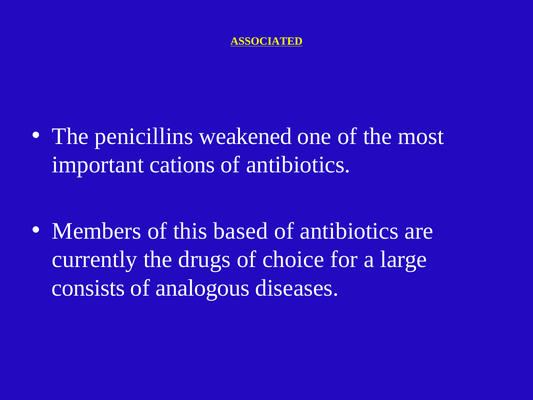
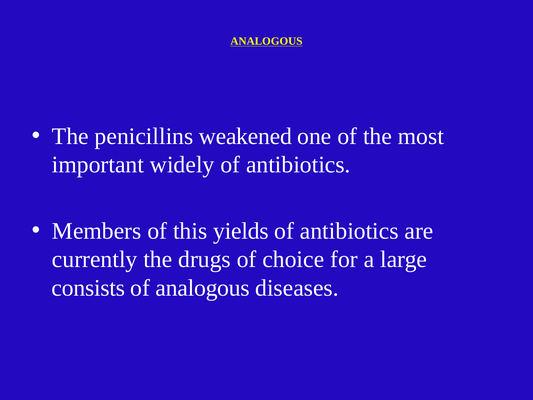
ASSOCIATED: ASSOCIATED -> ANALOGOUS (266, 41)
cations: cations -> widely (182, 165)
based: based -> yields (241, 231)
